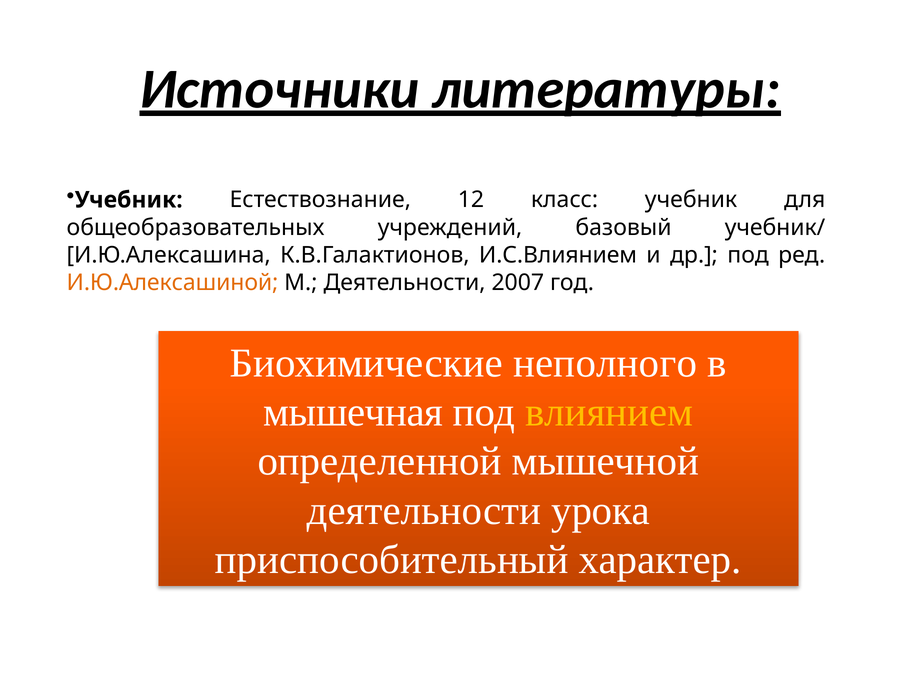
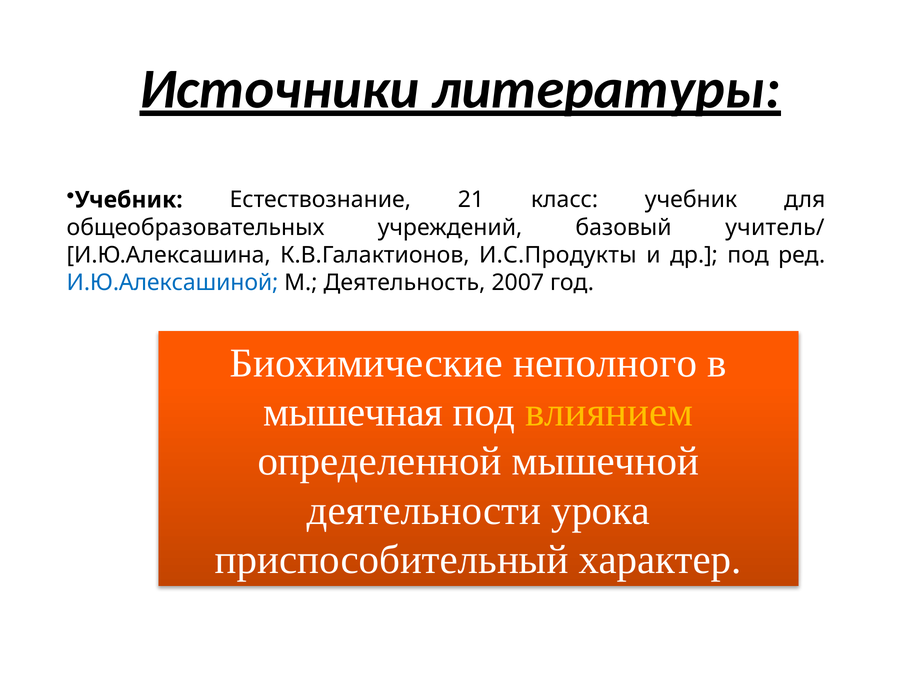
12: 12 -> 21 (471, 200)
учебник/: учебник/ -> учитель/ (775, 227)
И.С.Влиянием: И.С.Влиянием -> И.С.Продукты (558, 255)
И.Ю.Алексашиной colour: orange -> blue (172, 283)
М Деятельности: Деятельности -> Деятельность (404, 283)
